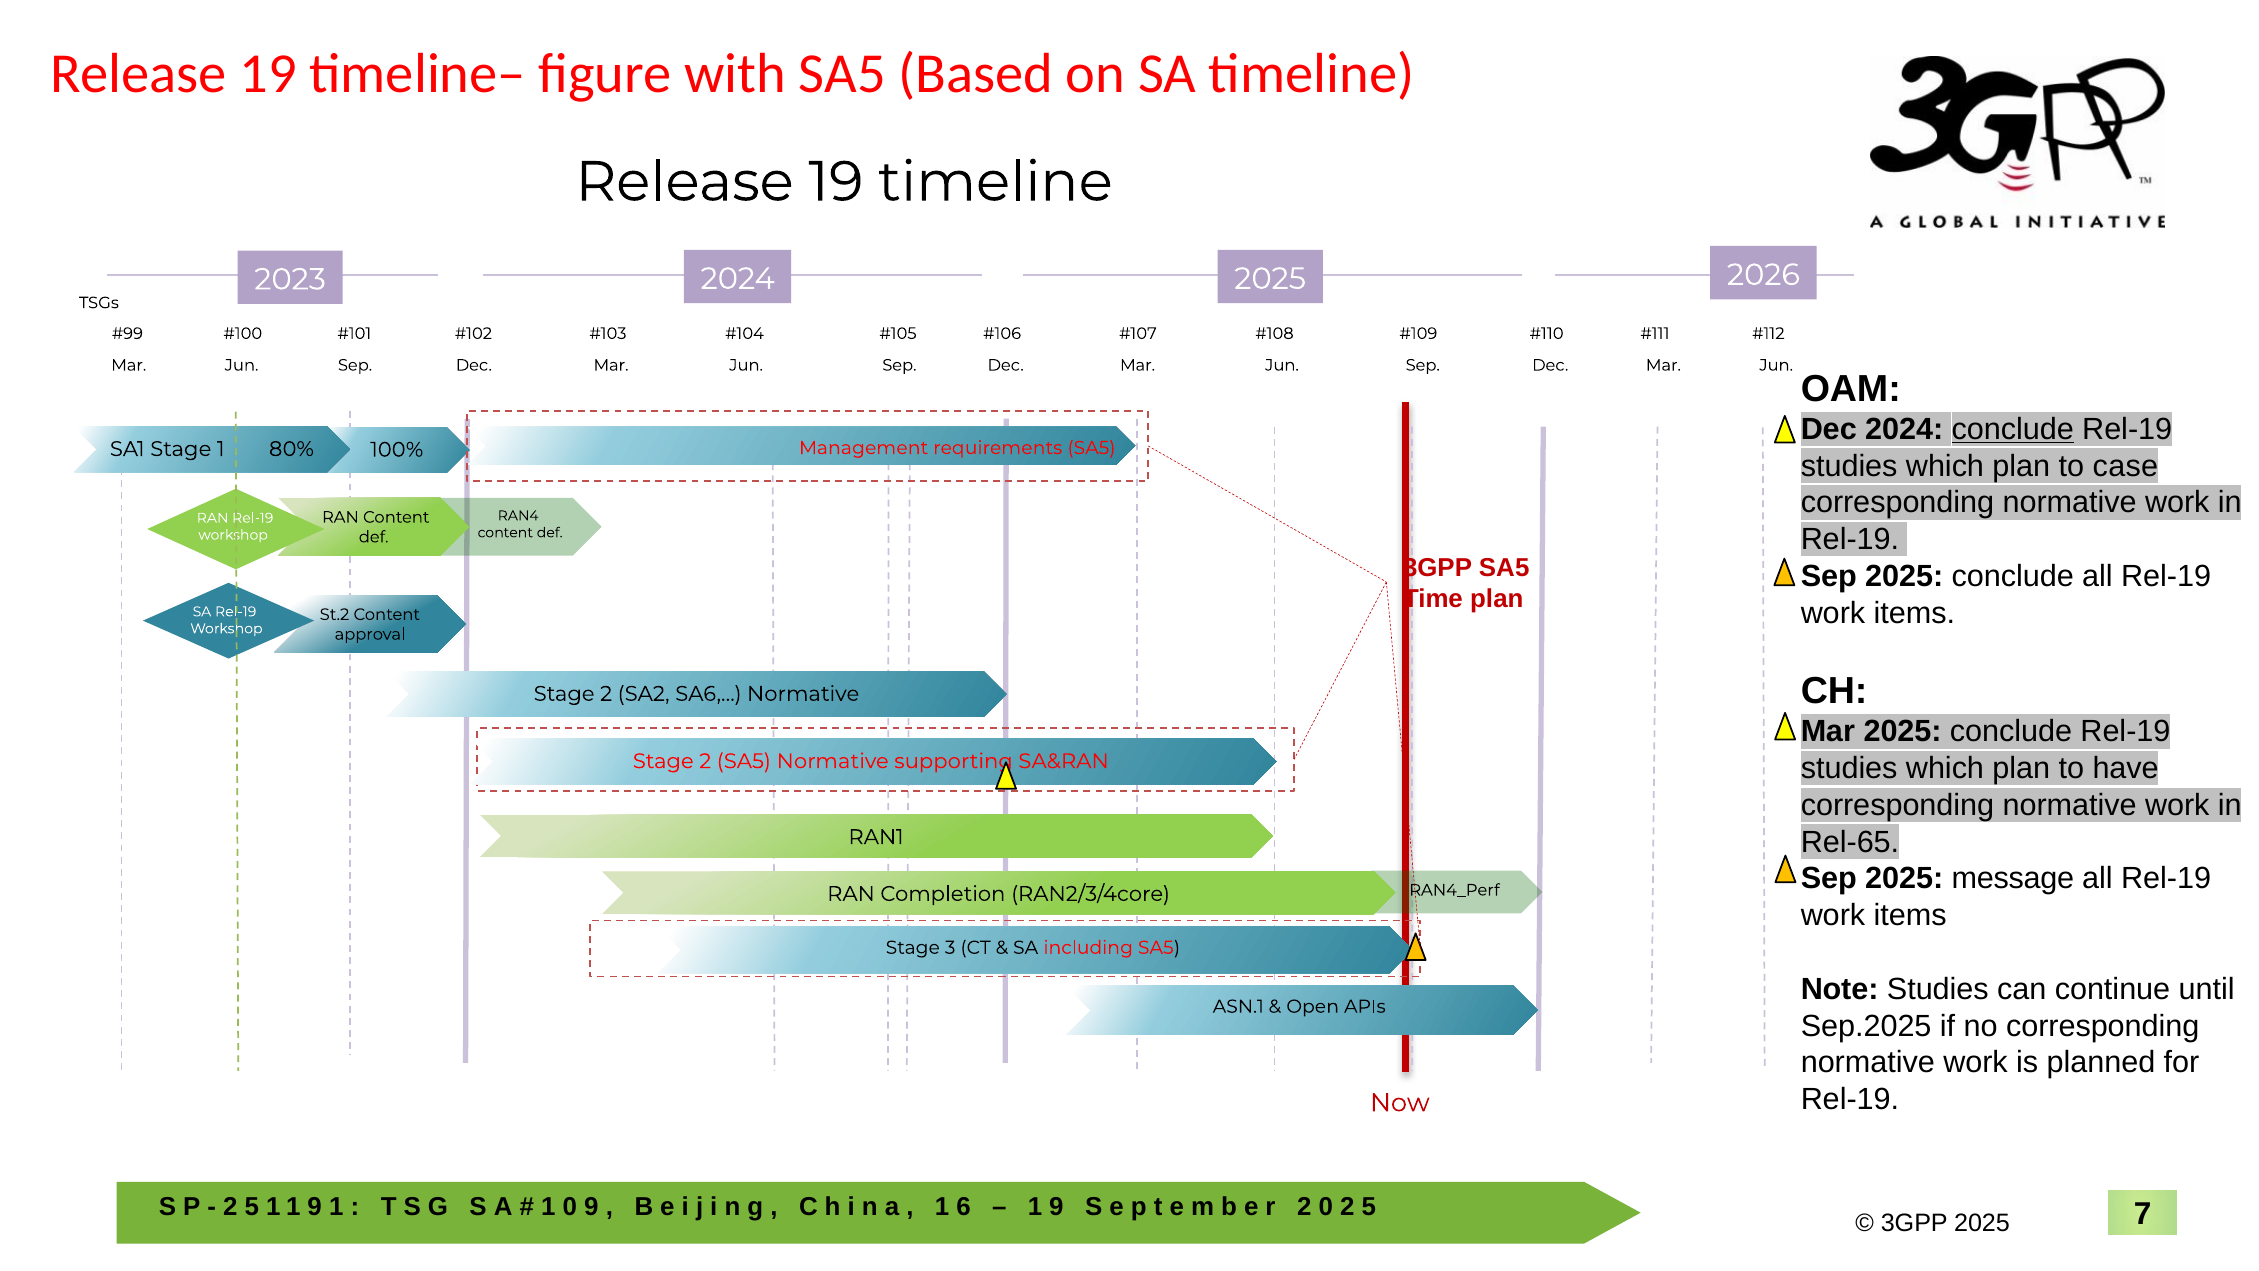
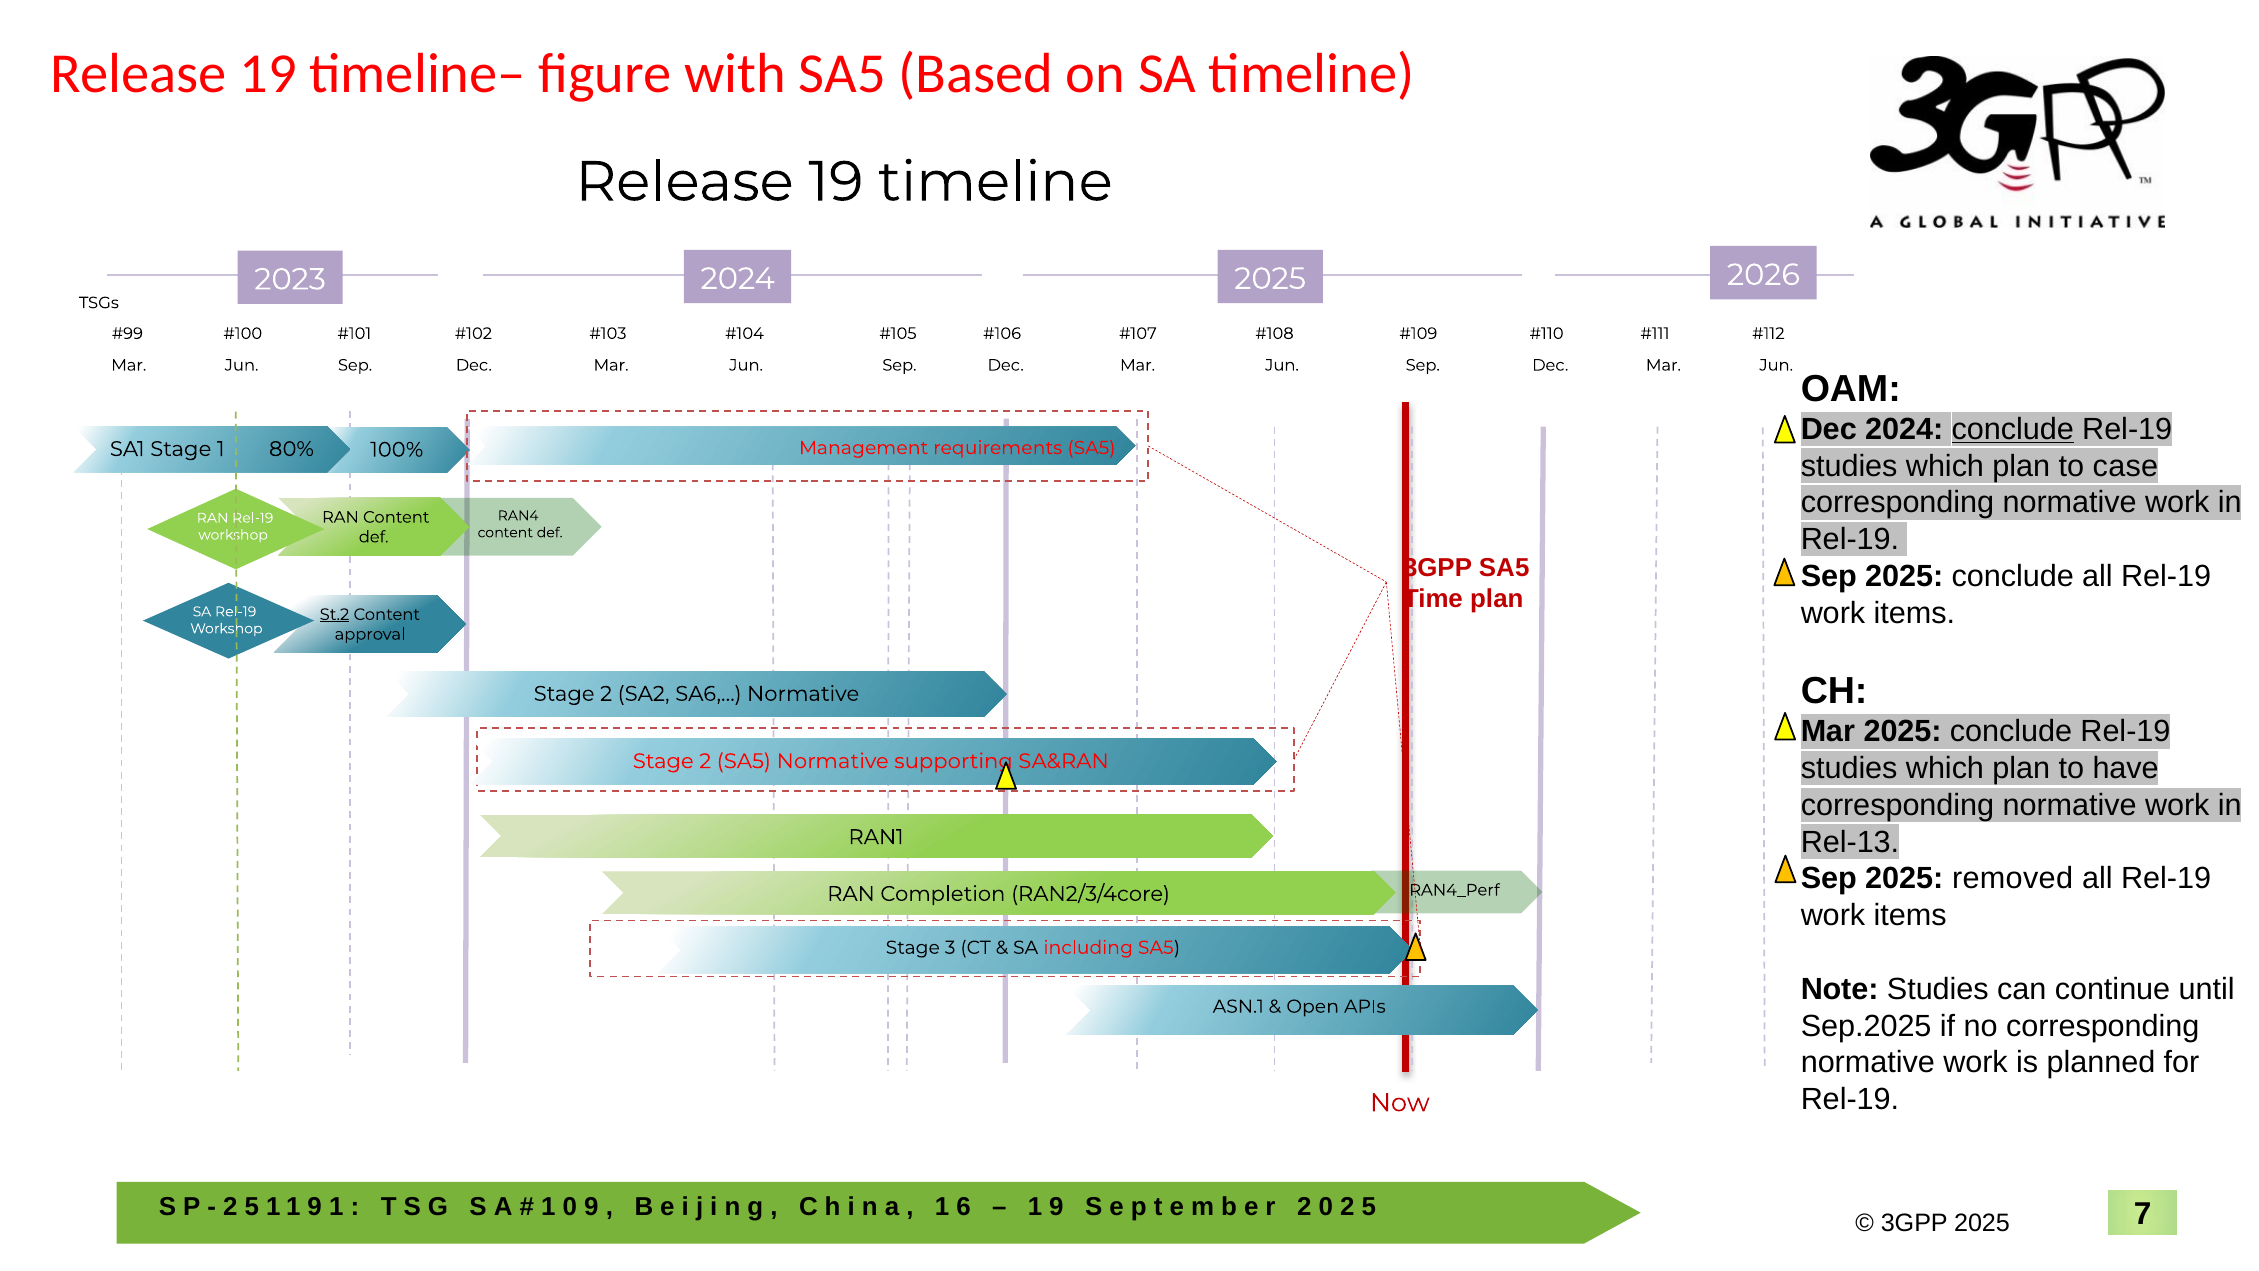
St.2 underline: none -> present (334, 614)
Rel-65: Rel-65 -> Rel-13 (1850, 842)
message: message -> removed (2013, 879)
